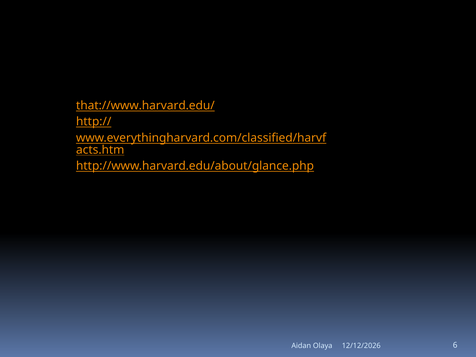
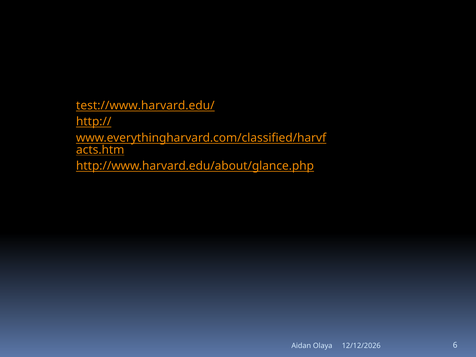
that://www.harvard.edu/: that://www.harvard.edu/ -> test://www.harvard.edu/ (145, 105)
